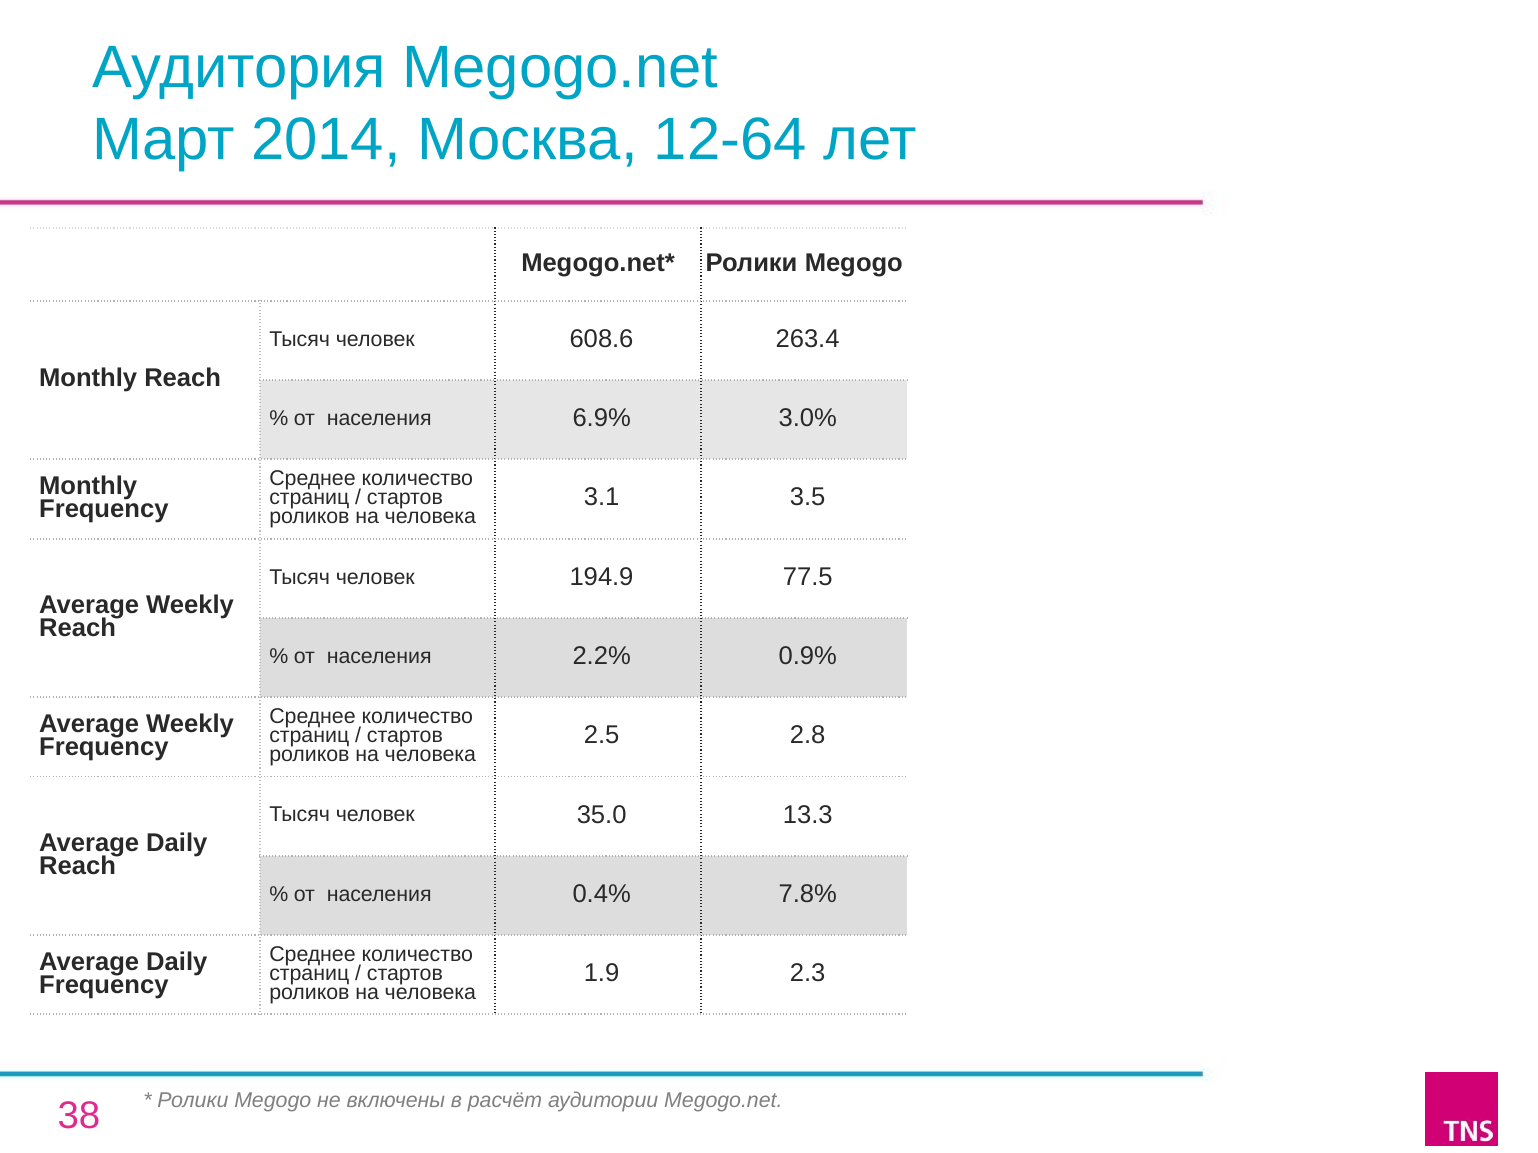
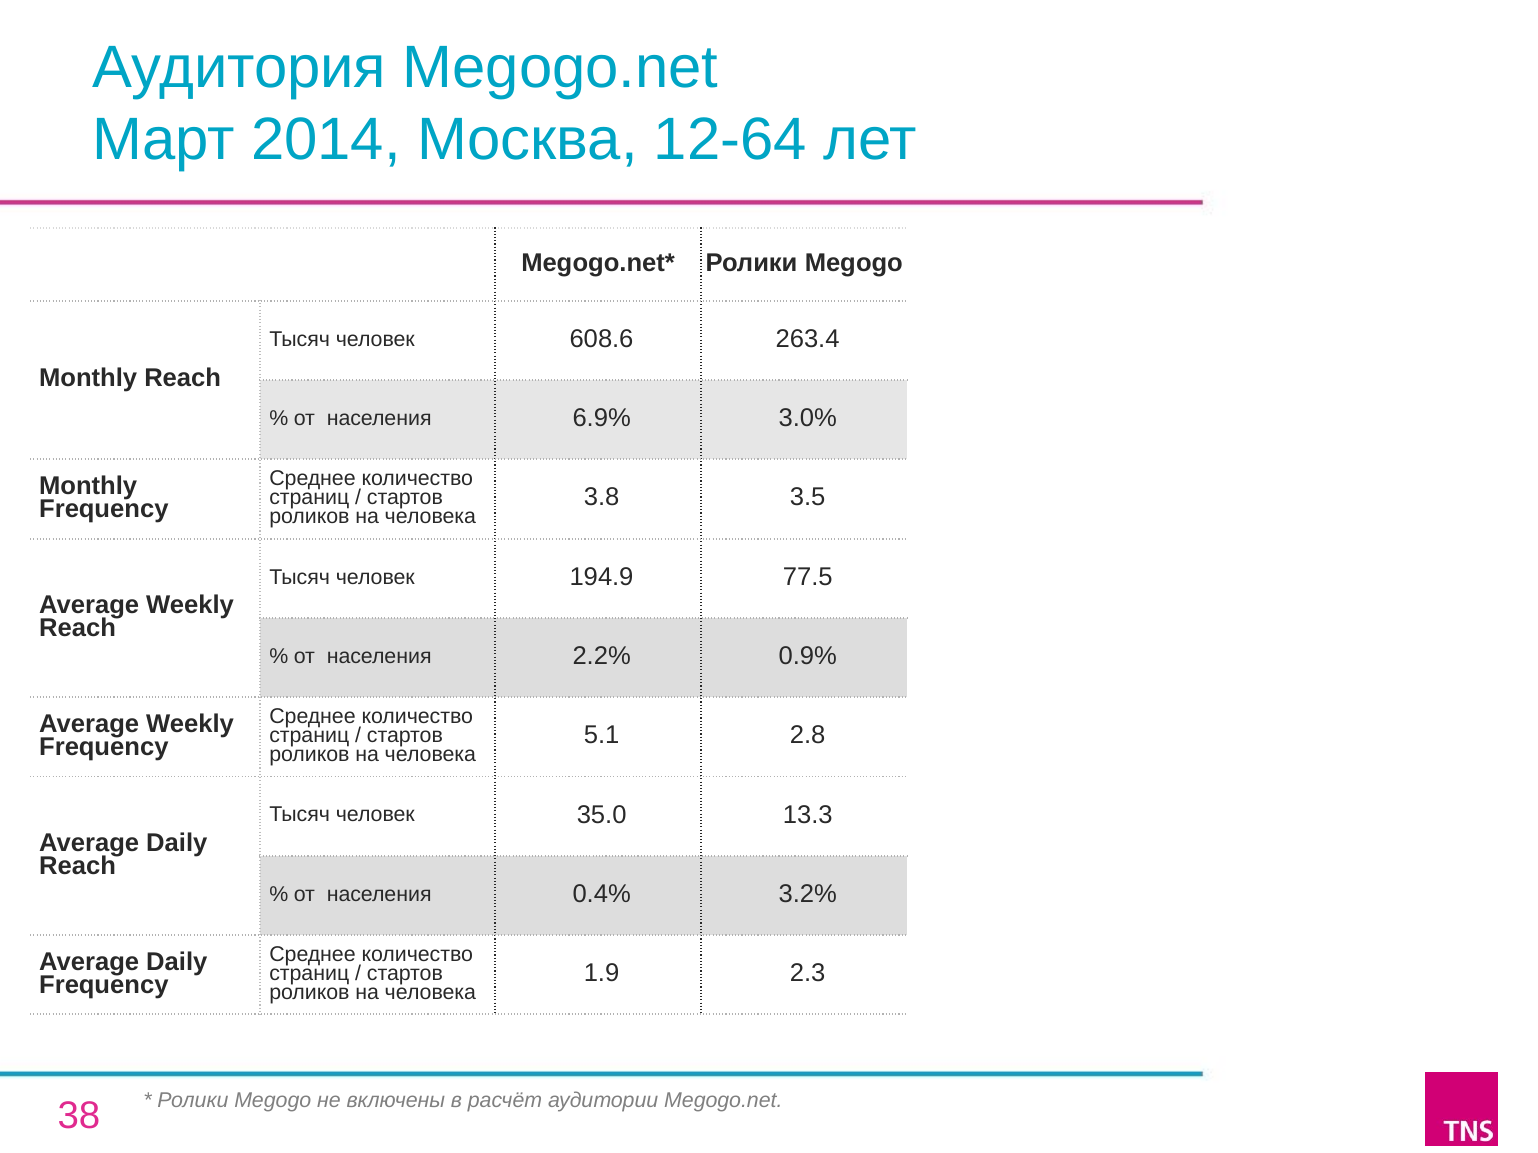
3.1: 3.1 -> 3.8 (602, 498)
2.5: 2.5 -> 5.1 (602, 736)
7.8%: 7.8% -> 3.2% (808, 894)
